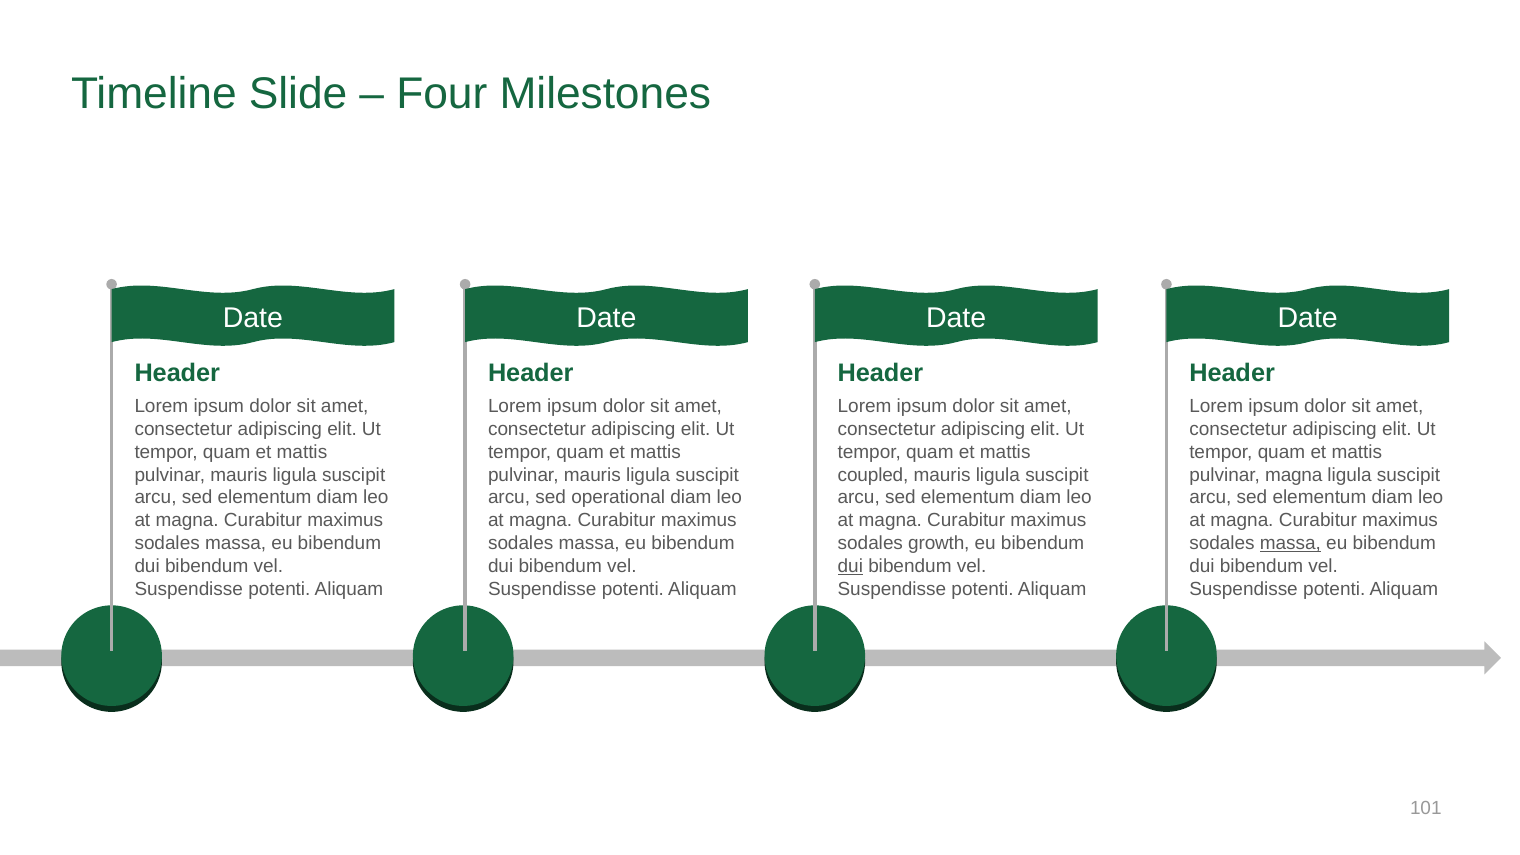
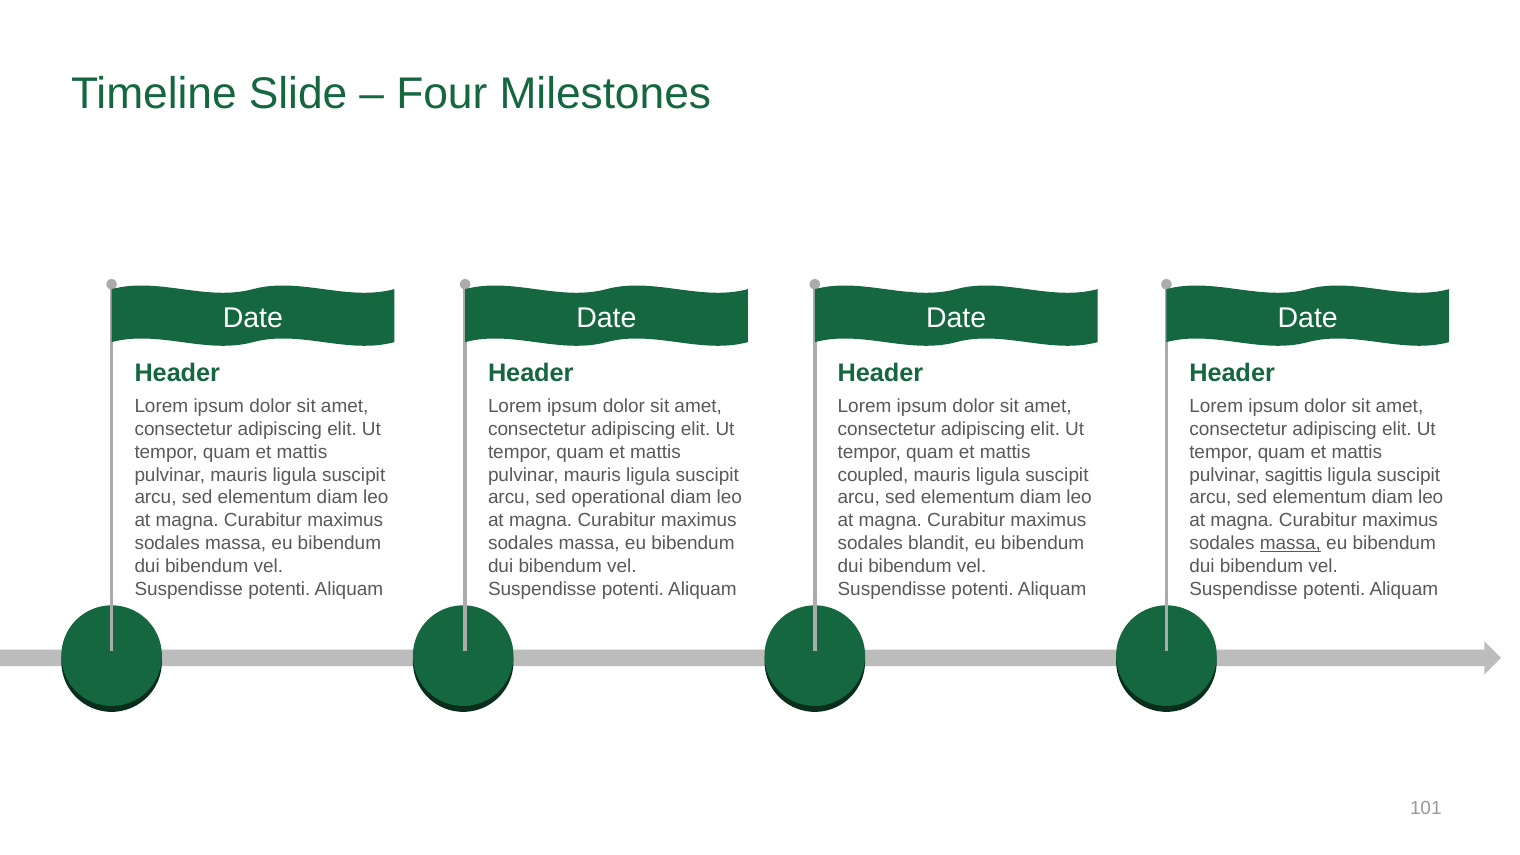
pulvinar magna: magna -> sagittis (1294, 475)
growth: growth -> blandit (939, 543)
dui underline: present -> none (850, 566)
